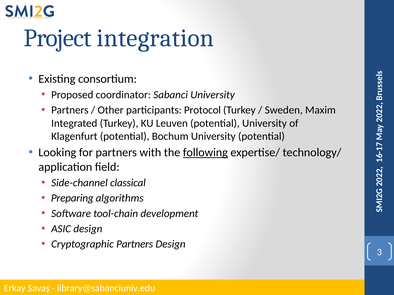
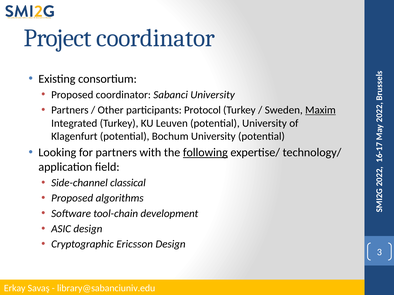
Project integration: integration -> coordinator (156, 38)
Maxim underline: none -> present (320, 110)
Preparing: Preparing -> Proposed (72, 198)
Cryptographic Partners: Partners -> Ericsson (135, 244)
